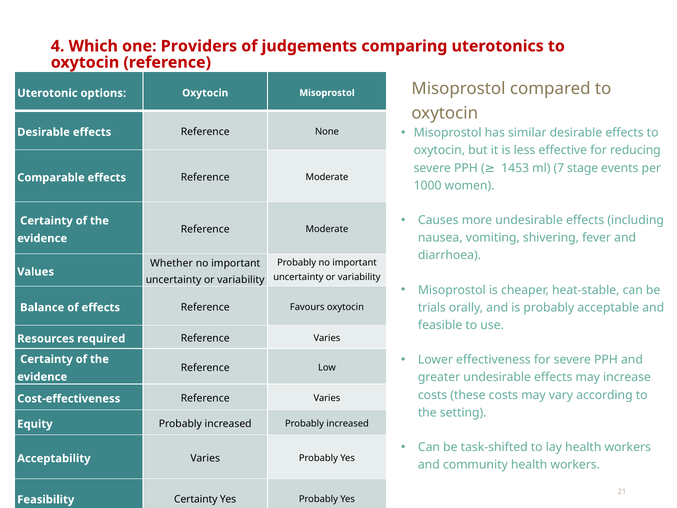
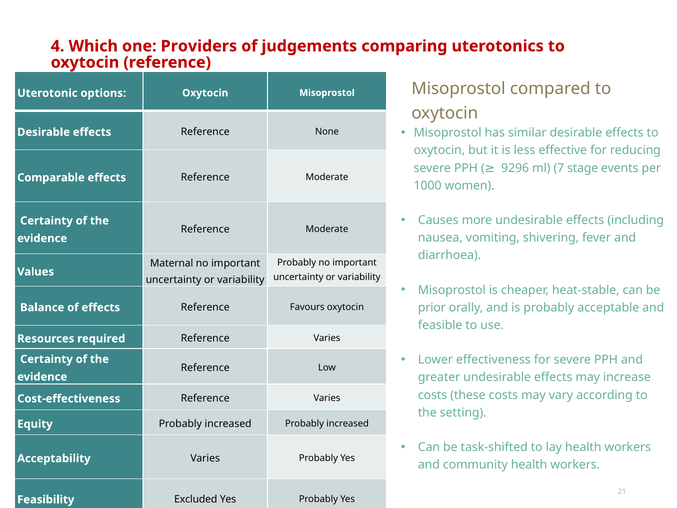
1453: 1453 -> 9296 (515, 168)
Whether: Whether -> Maternal (172, 263)
trials: trials -> prior (432, 307)
Certainty: Certainty -> Excluded (196, 499)
